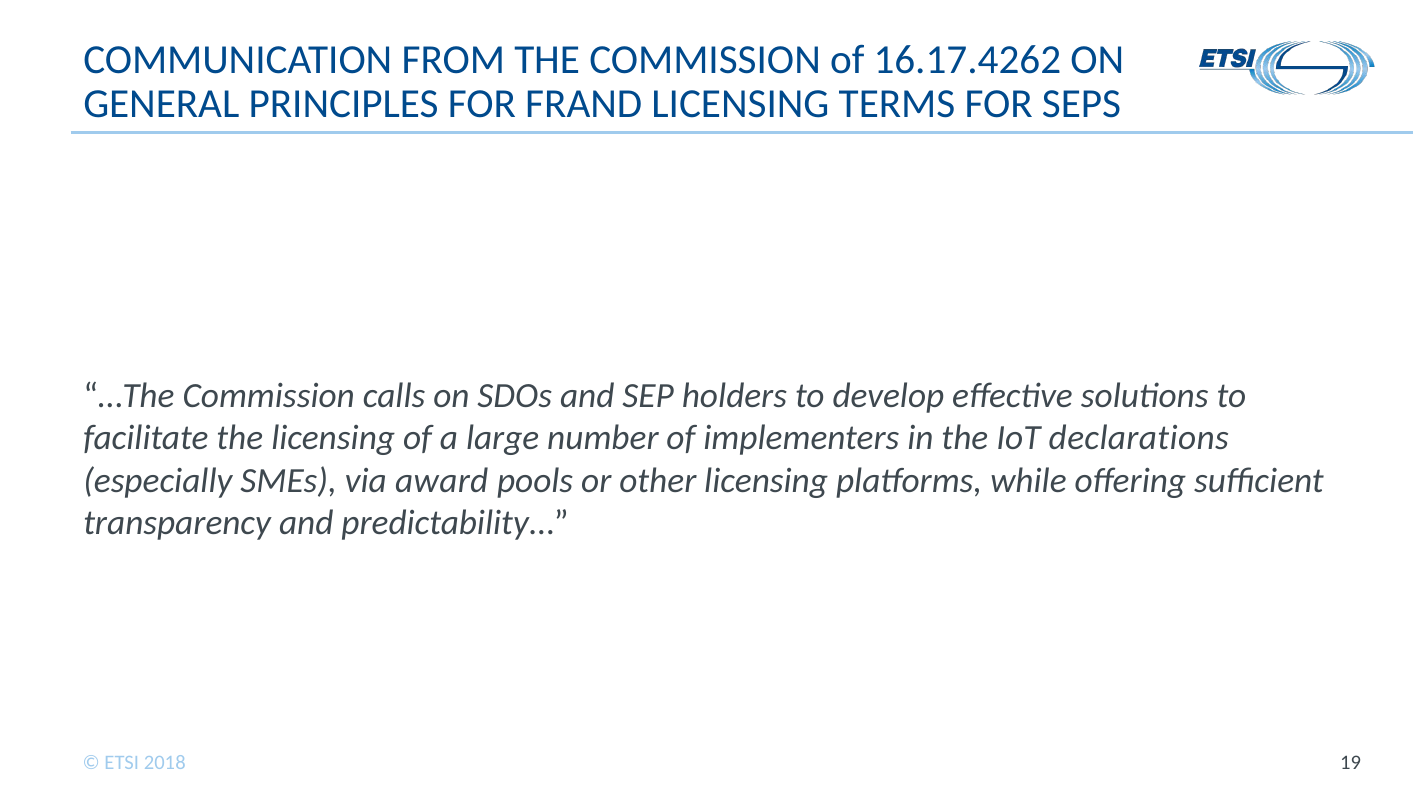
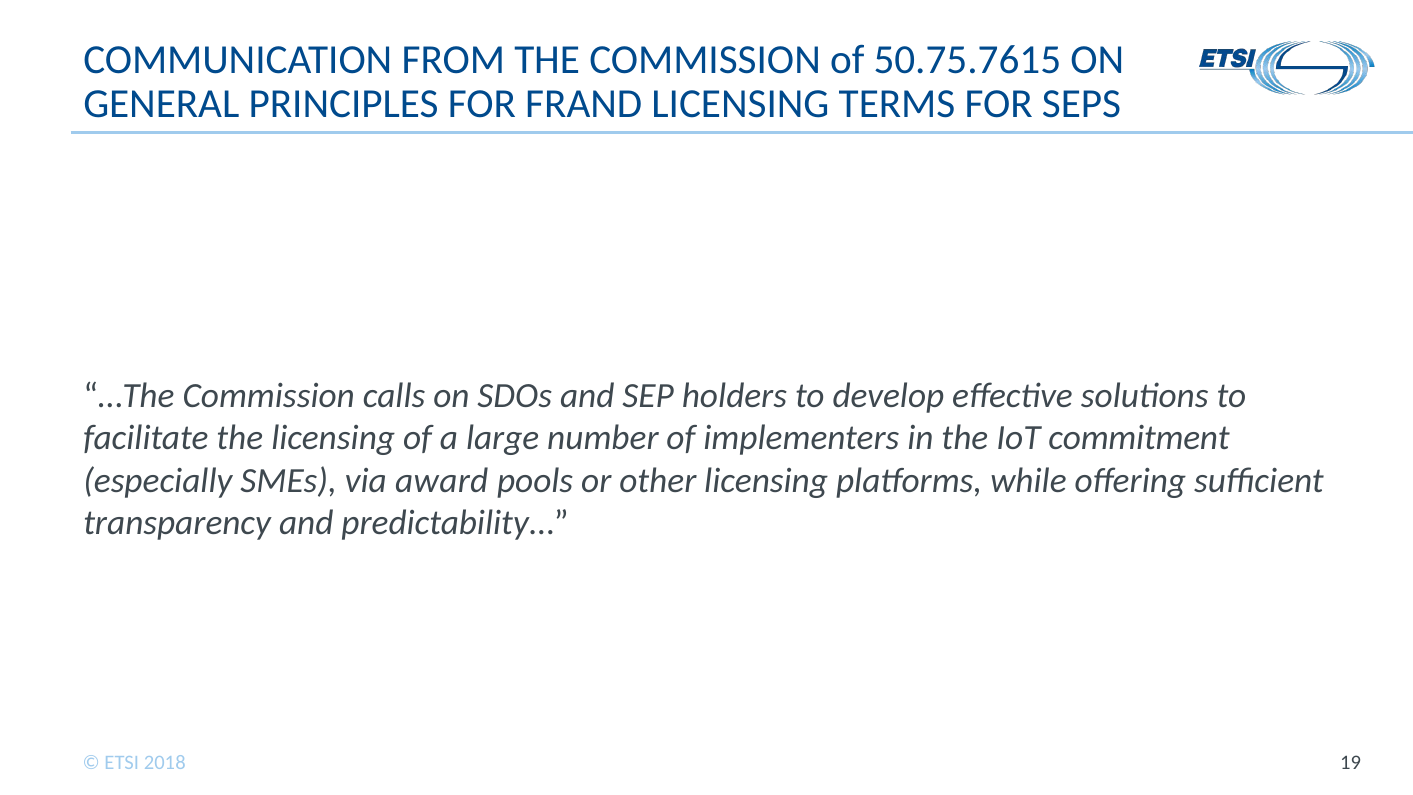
16.17.4262: 16.17.4262 -> 50.75.7615 (967, 60)
declarations: declarations -> commitment (1139, 438)
